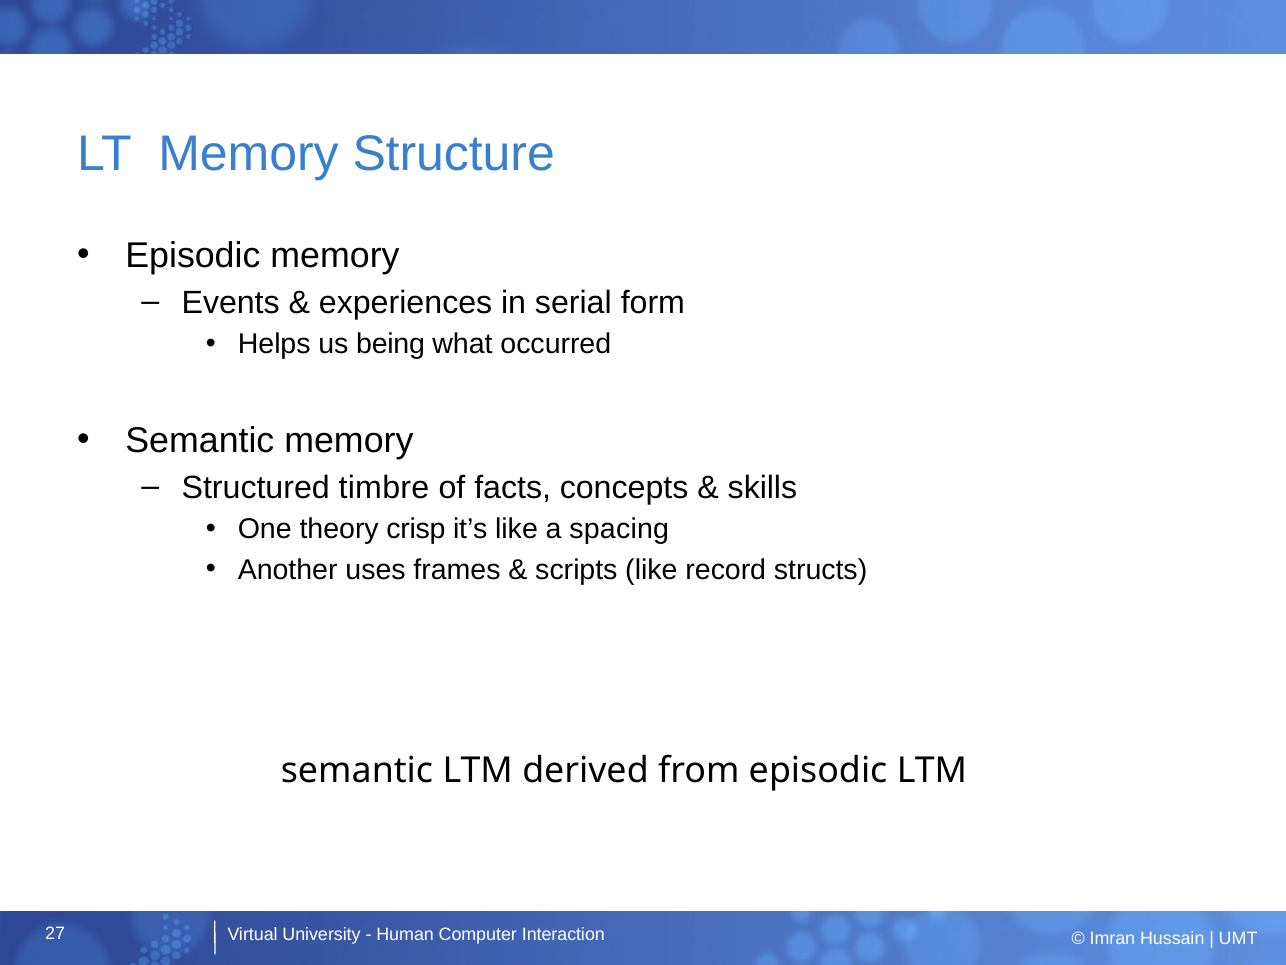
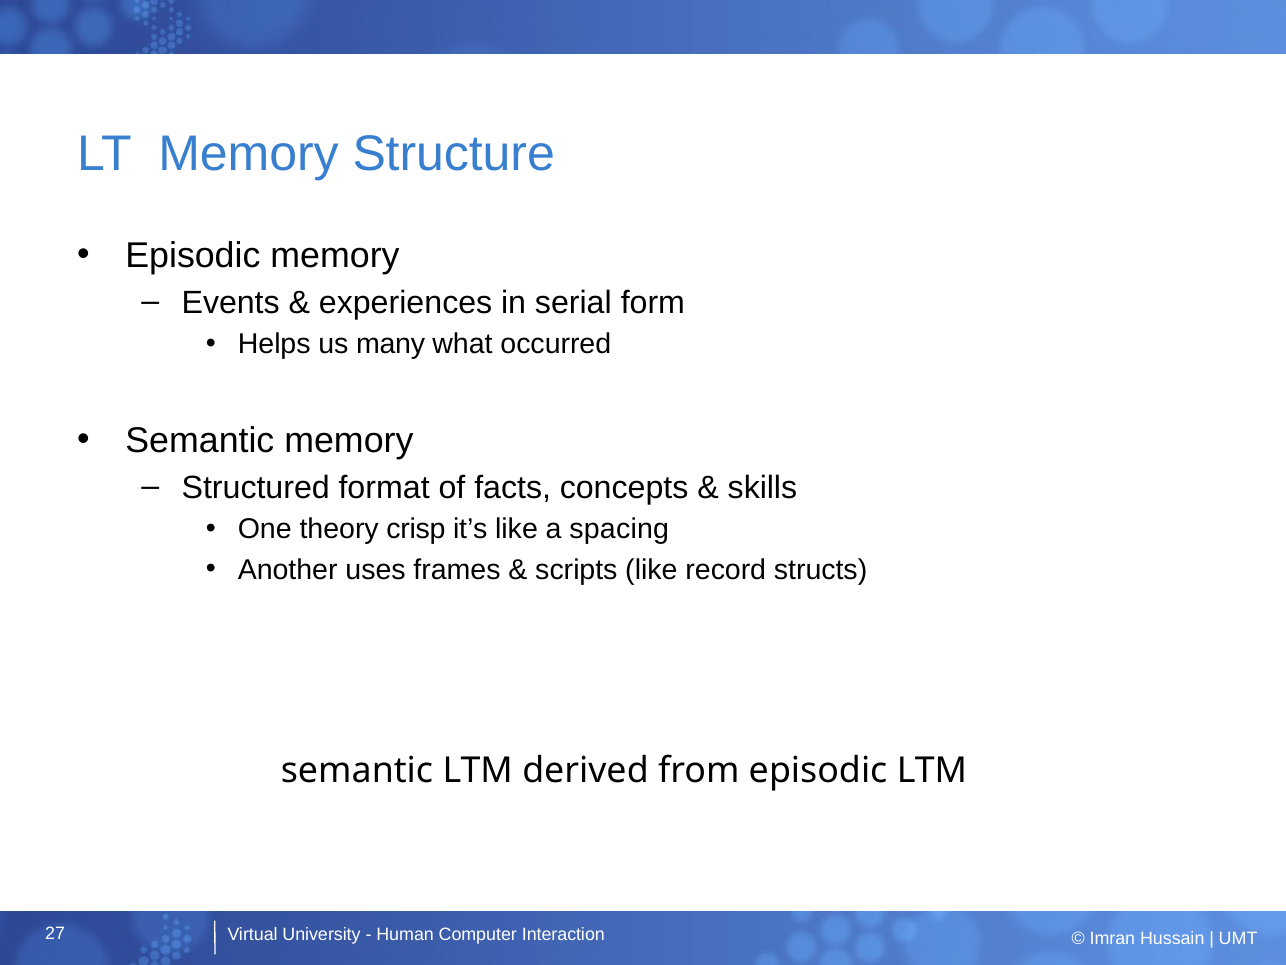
being: being -> many (391, 344)
timbre: timbre -> format (384, 487)
